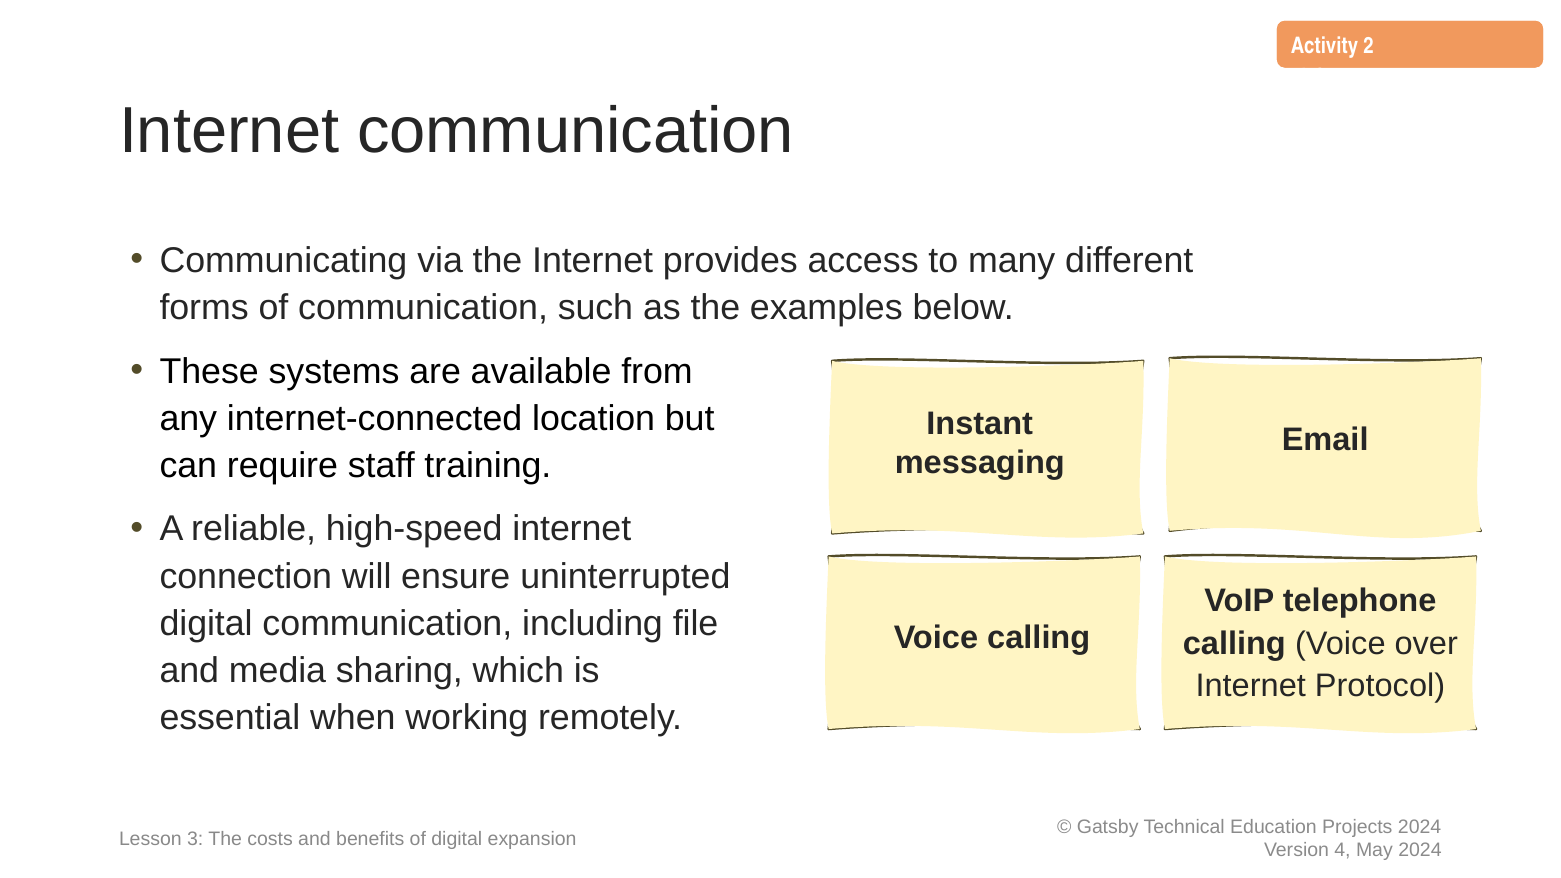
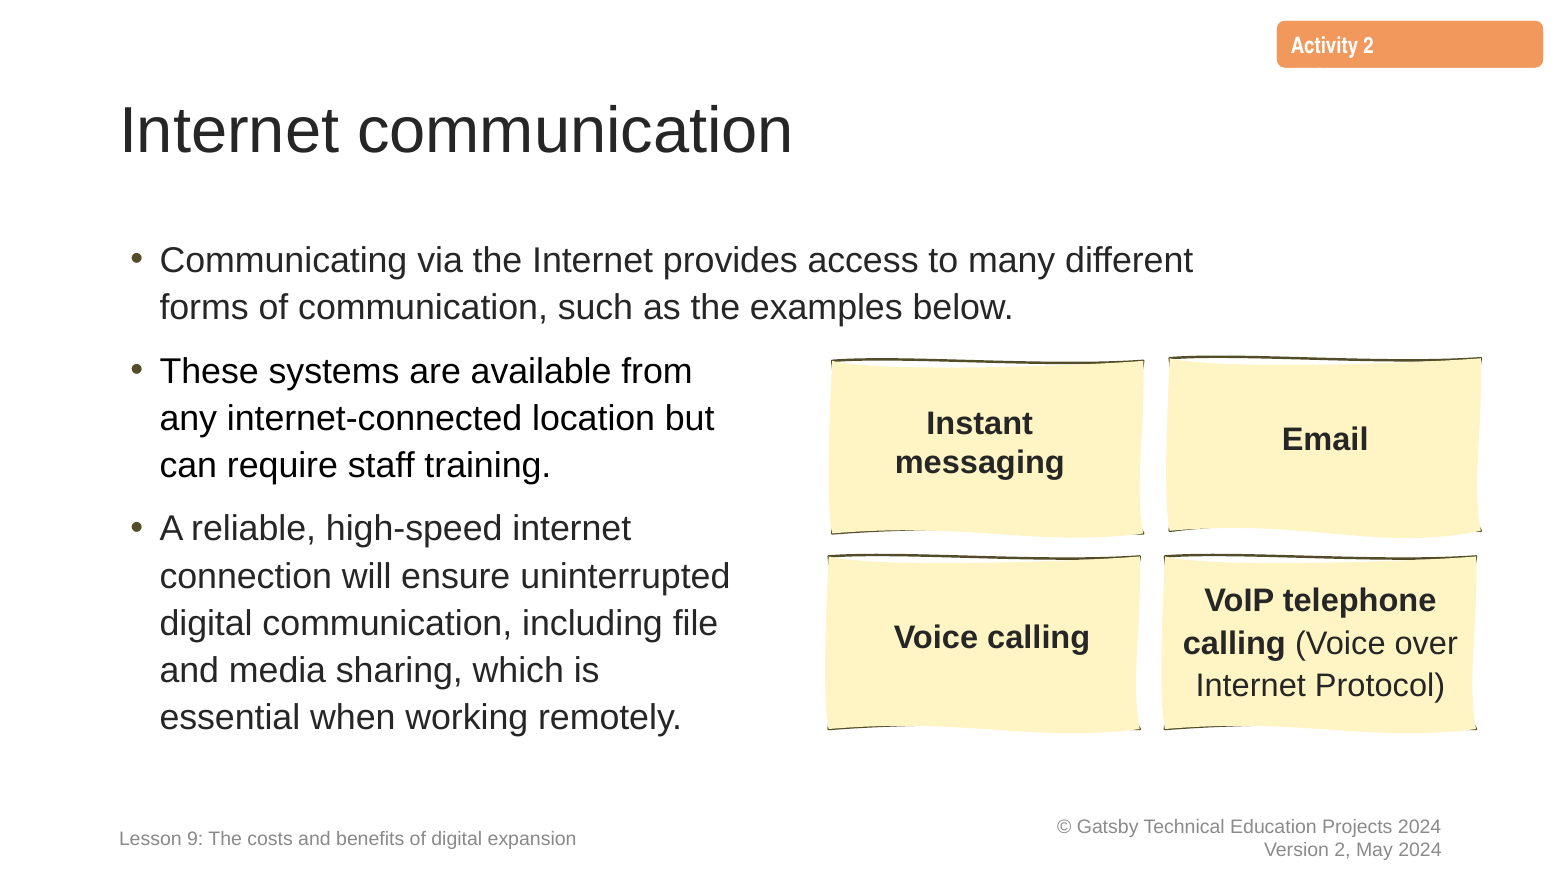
3: 3 -> 9 (195, 839)
4: 4 -> 2 (1343, 850)
